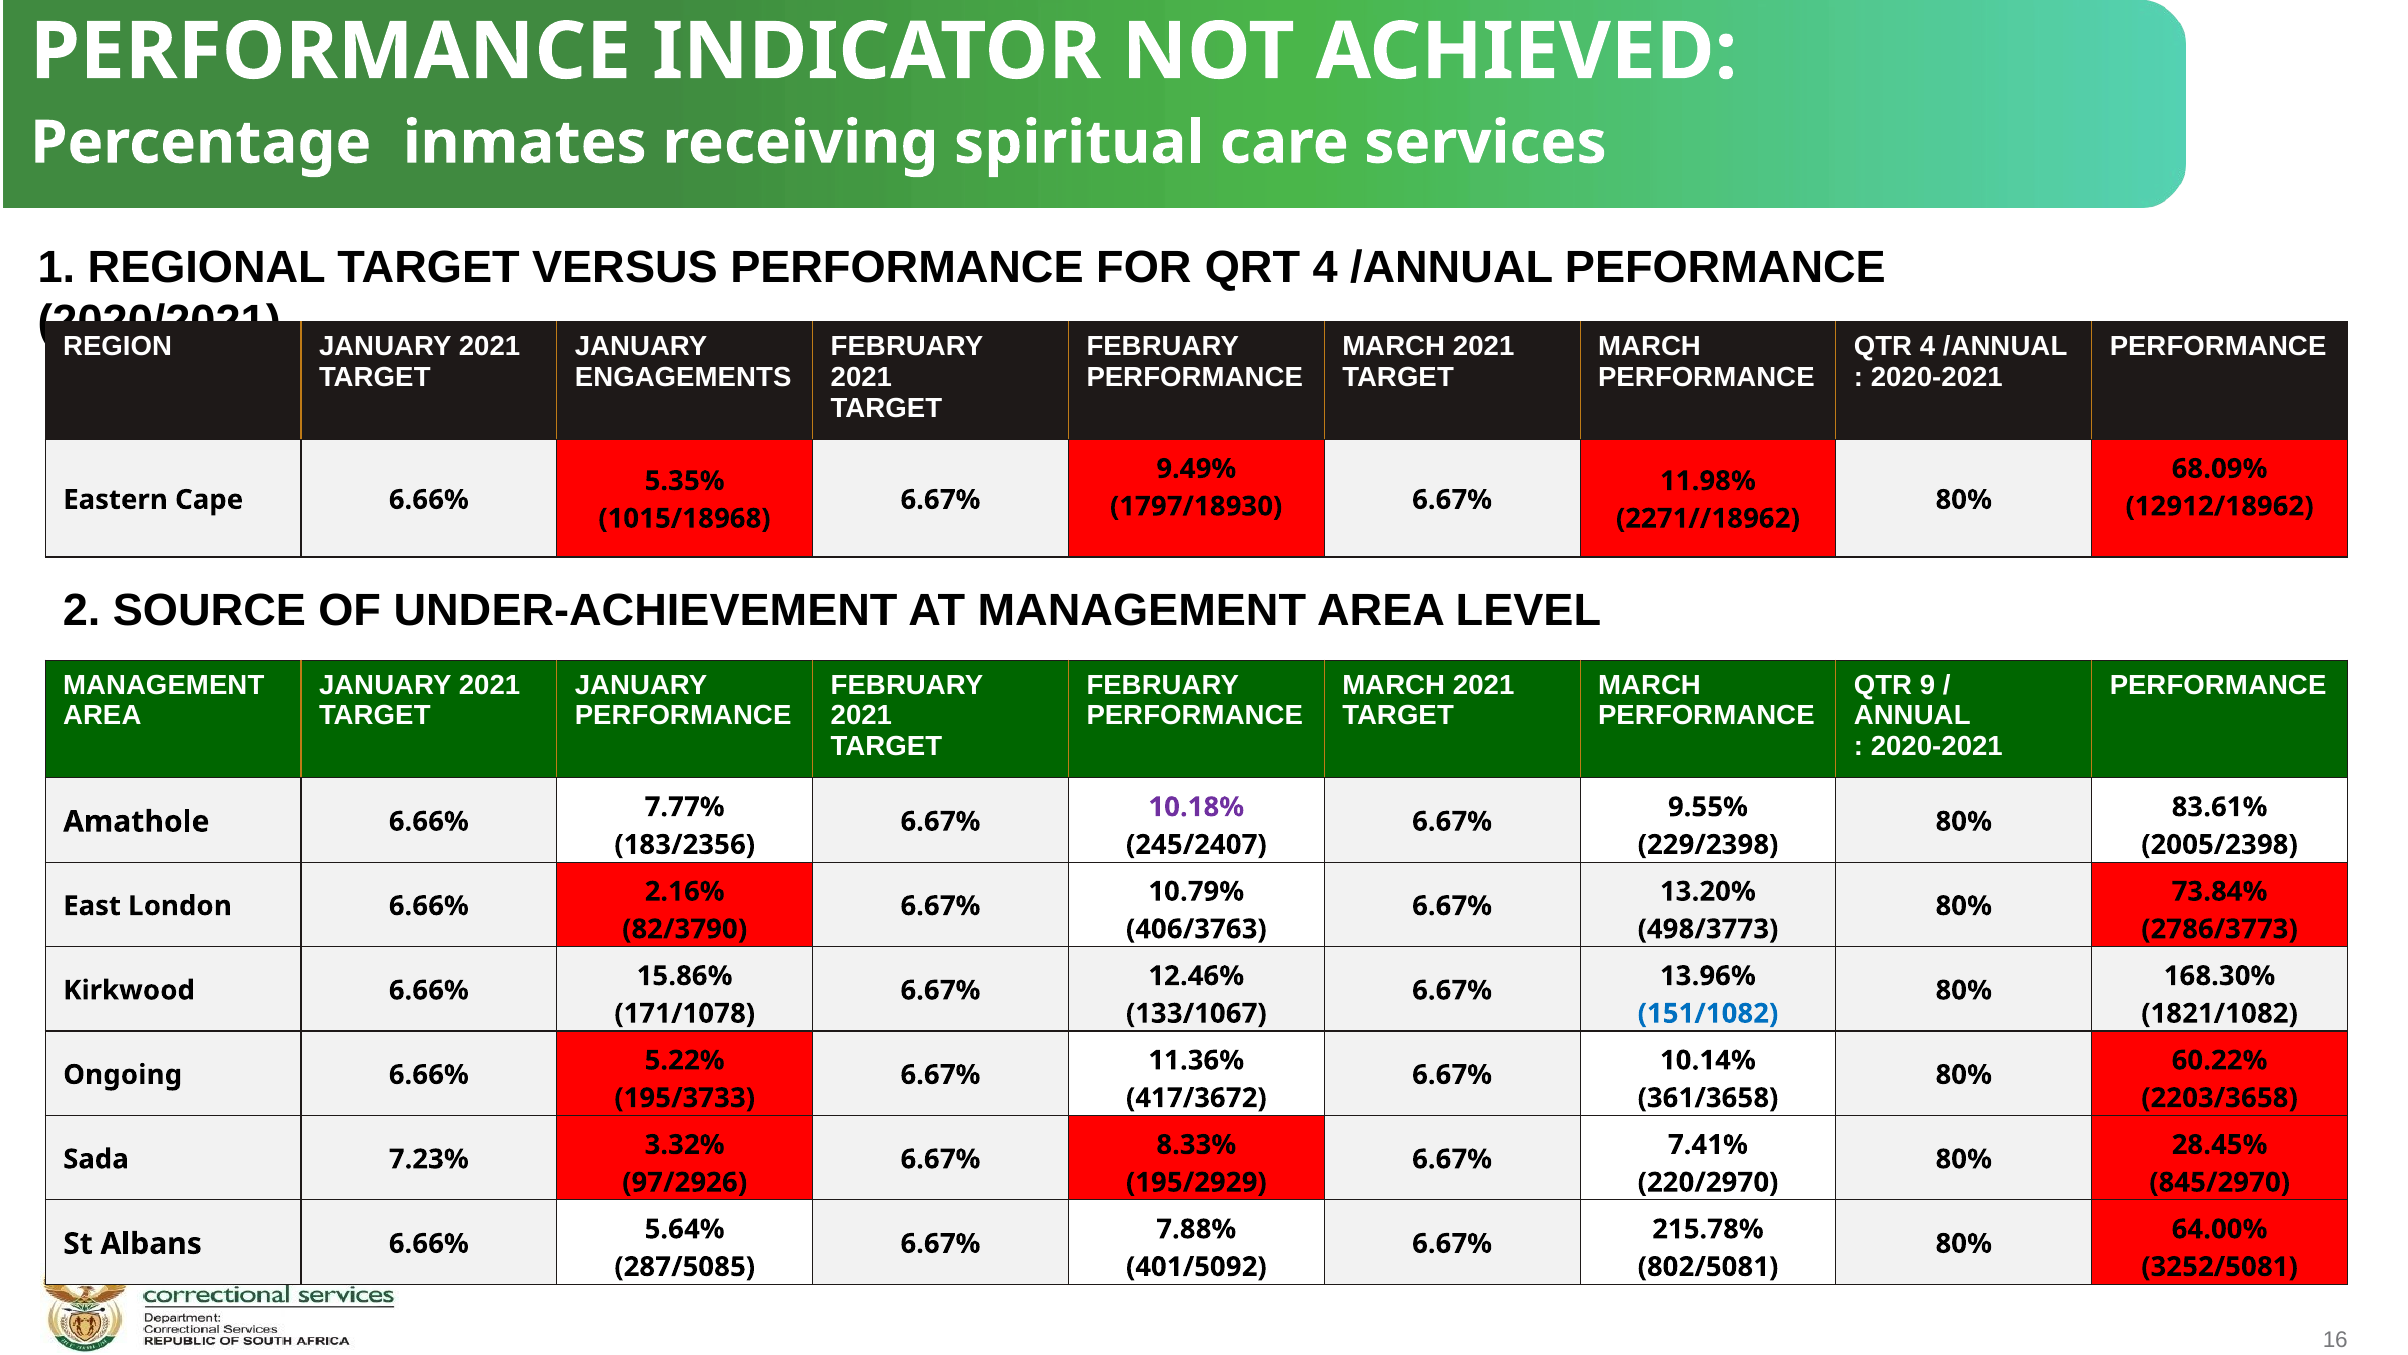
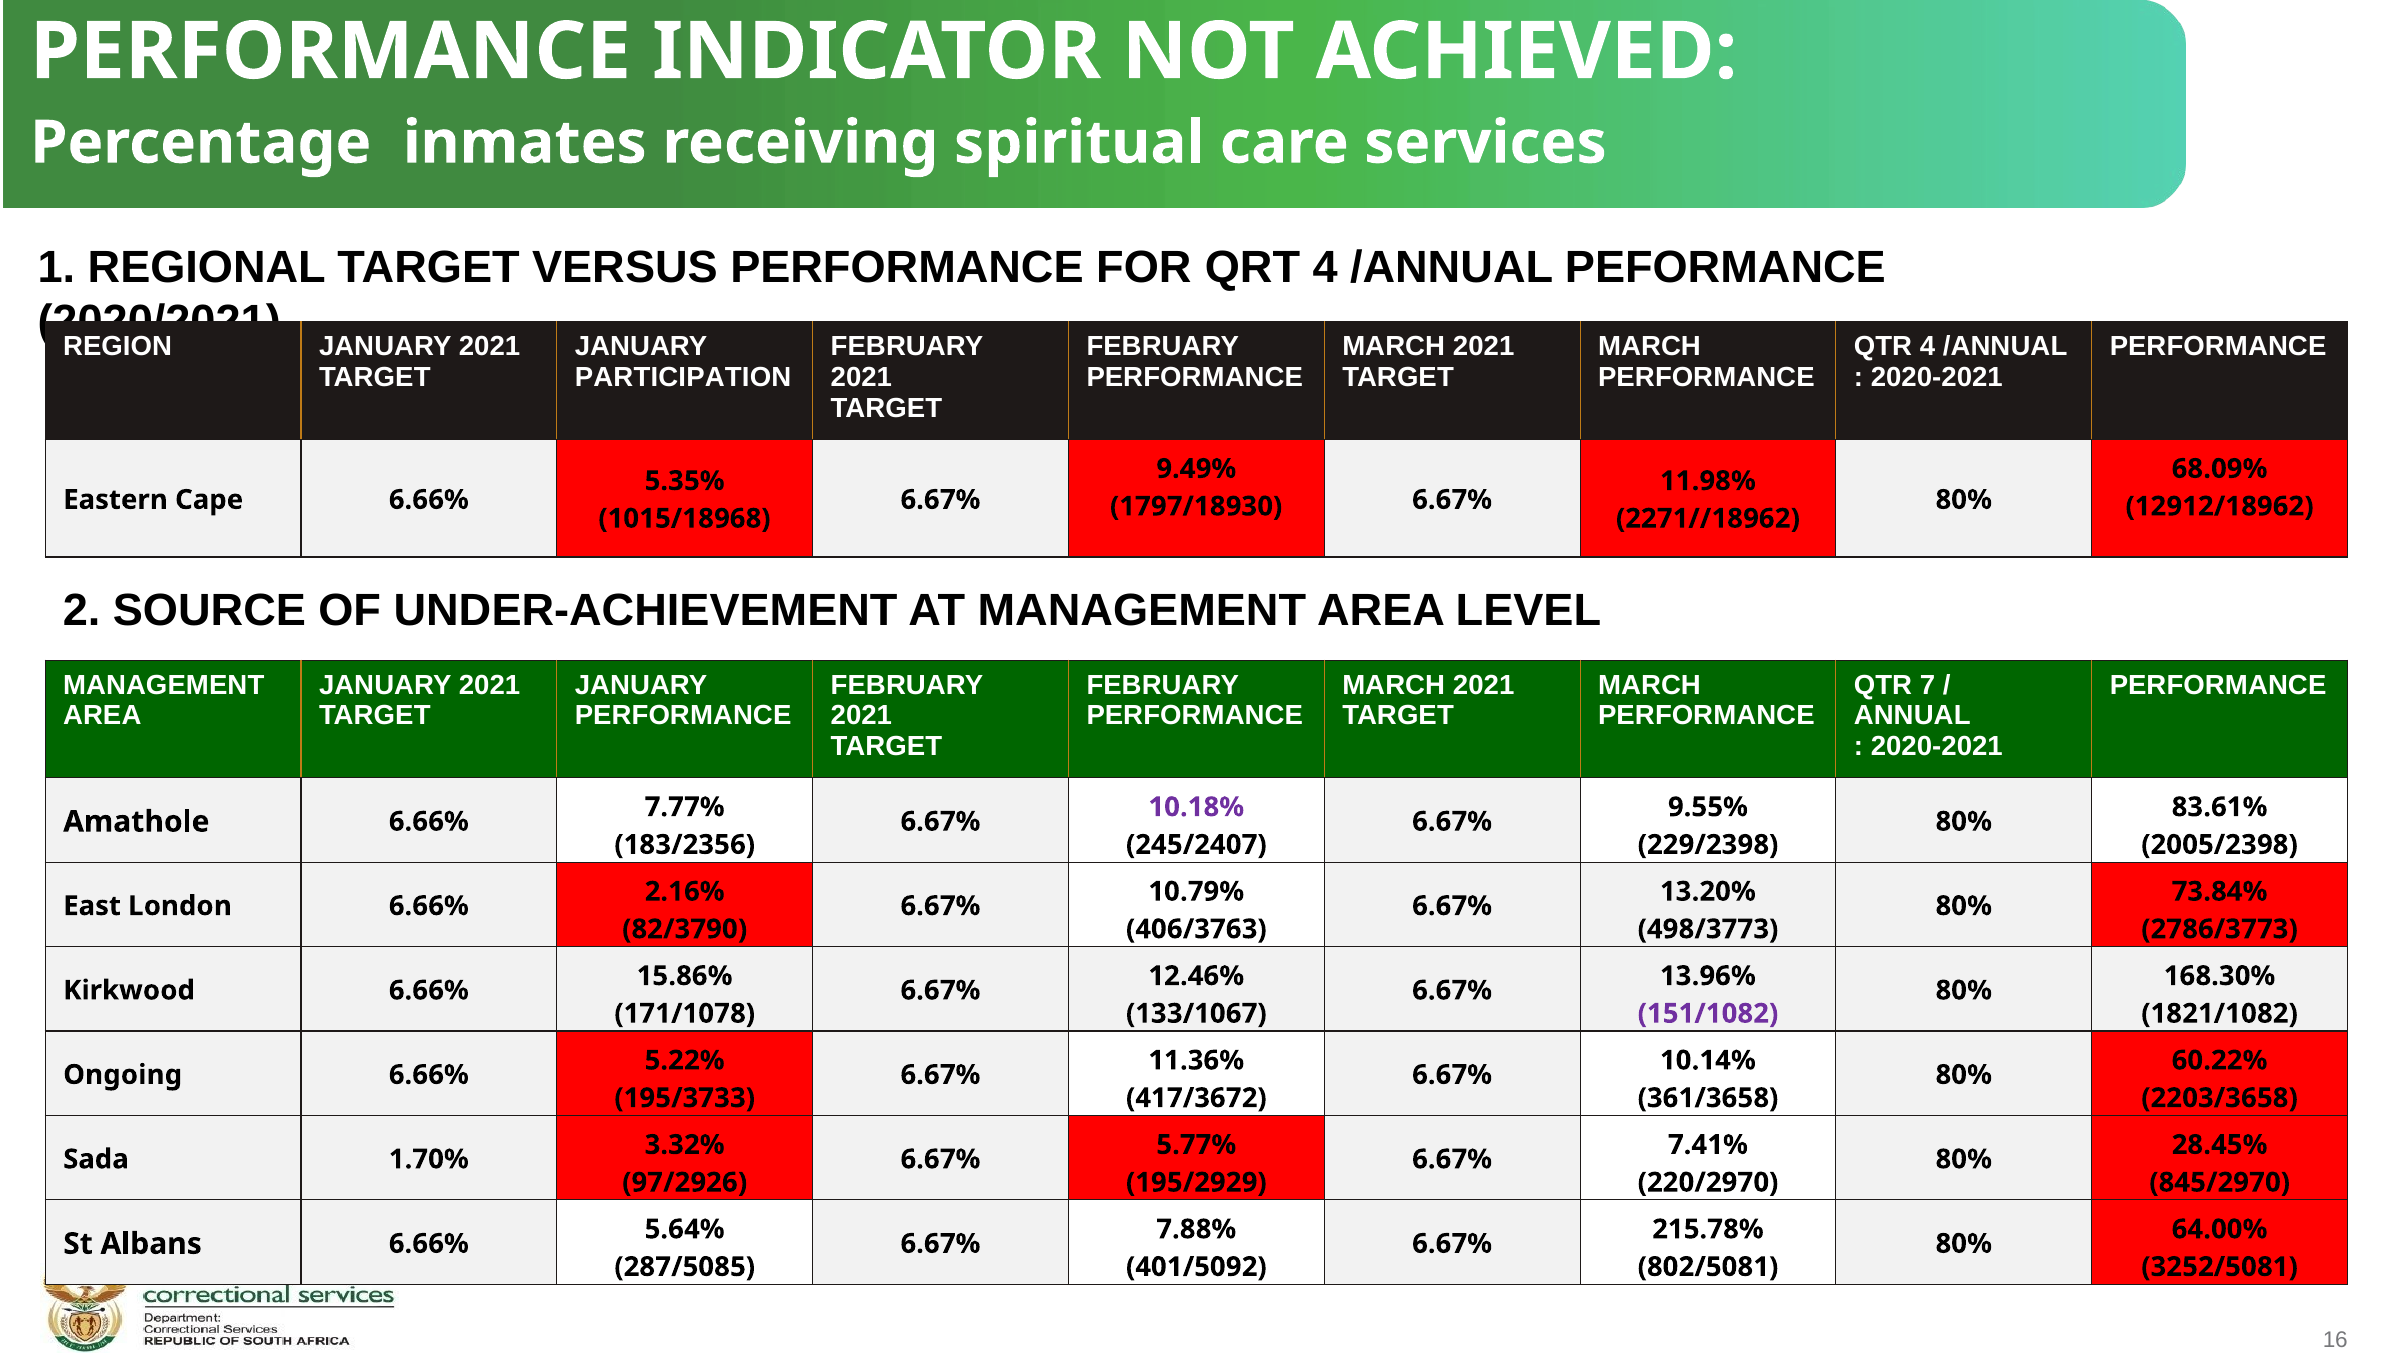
ENGAGEMENTS: ENGAGEMENTS -> PARTICIPATION (683, 377)
9: 9 -> 7 (1927, 685)
151/1082 colour: blue -> purple (1708, 1013)
8.33%: 8.33% -> 5.77% (1196, 1144)
7.23%: 7.23% -> 1.70% (429, 1159)
